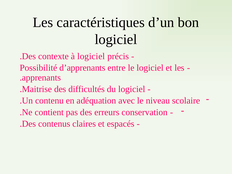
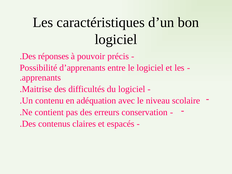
contexte: contexte -> réponses (53, 56)
à logiciel: logiciel -> pouvoir (91, 56)
